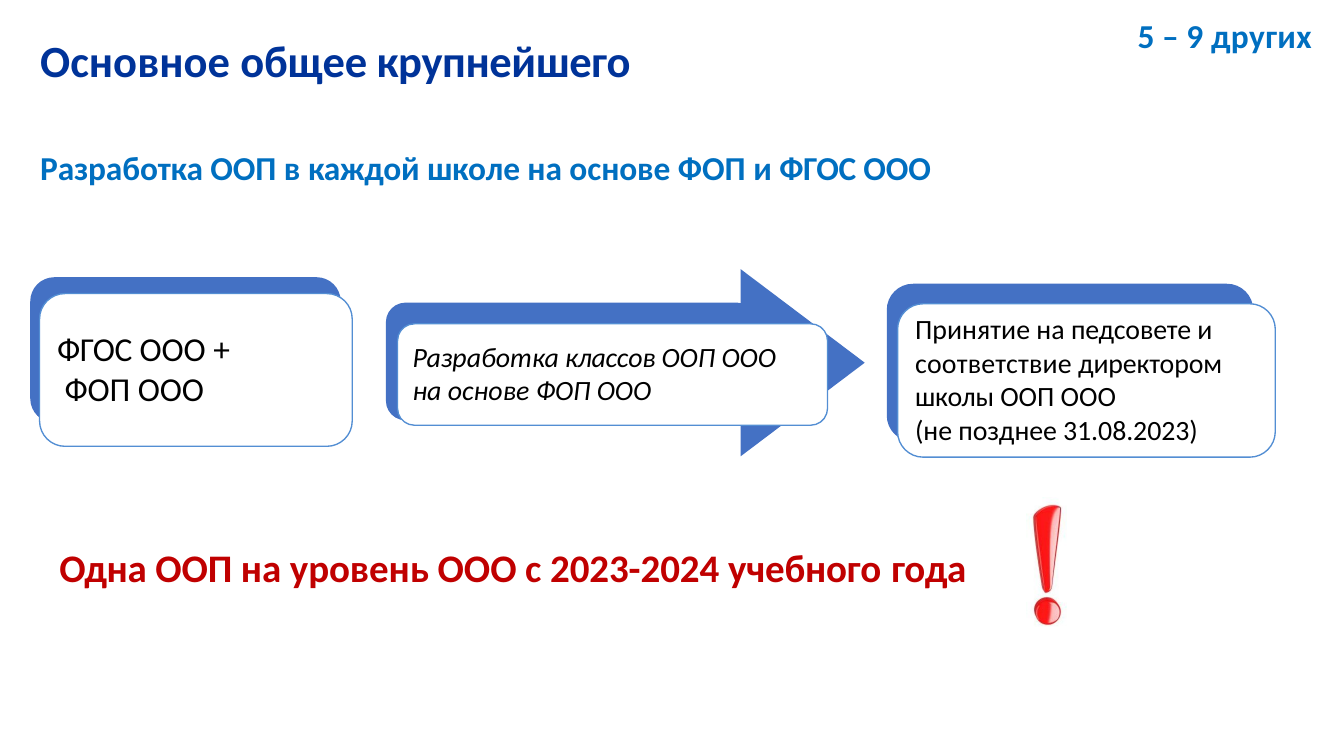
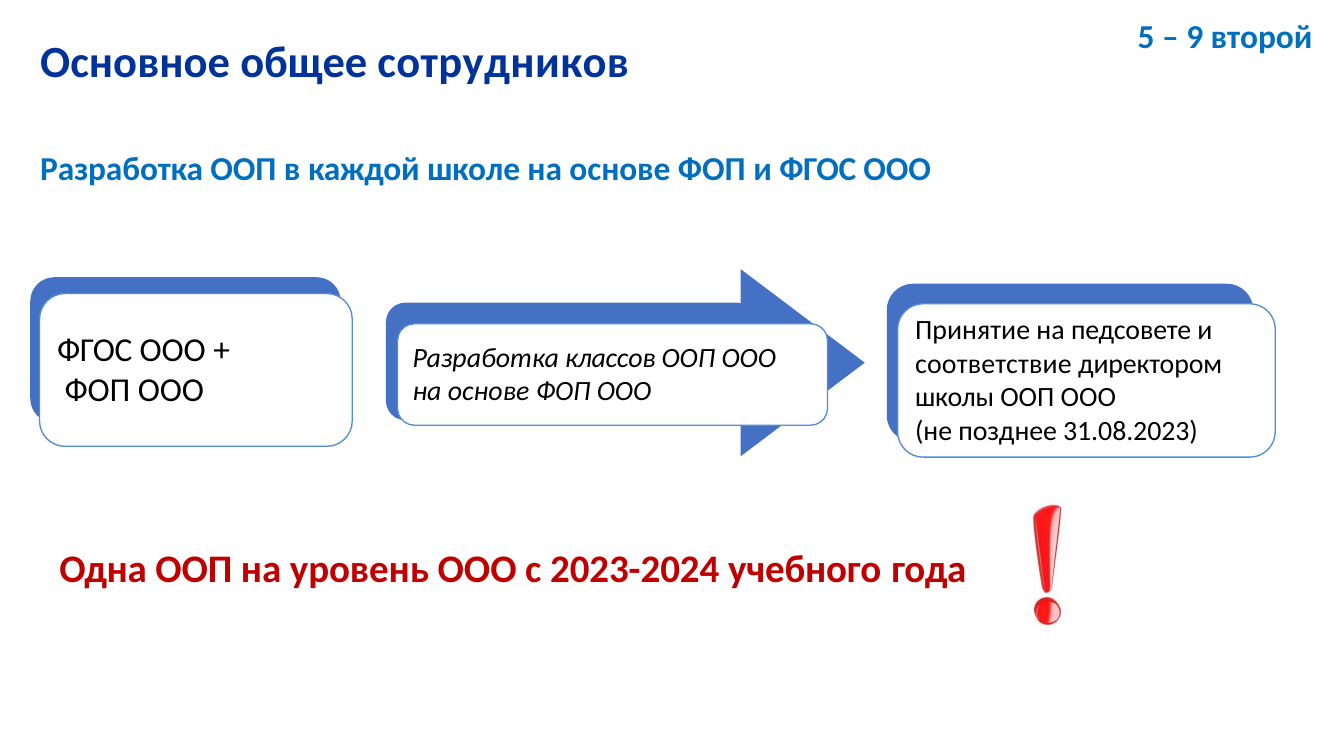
других: других -> второй (1262, 37)
крупнейшего: крупнейшего -> сотрудников (503, 63)
